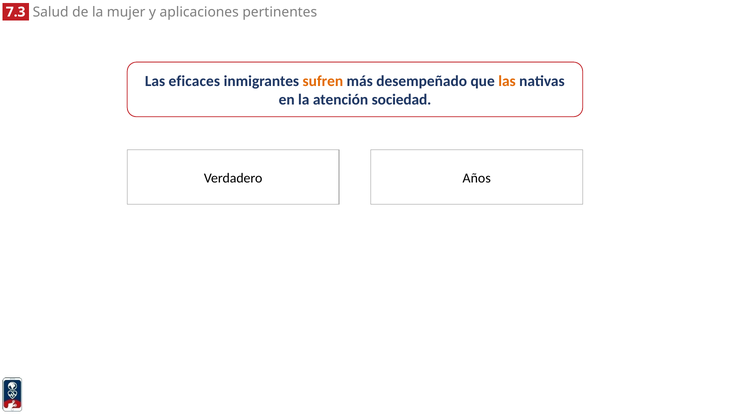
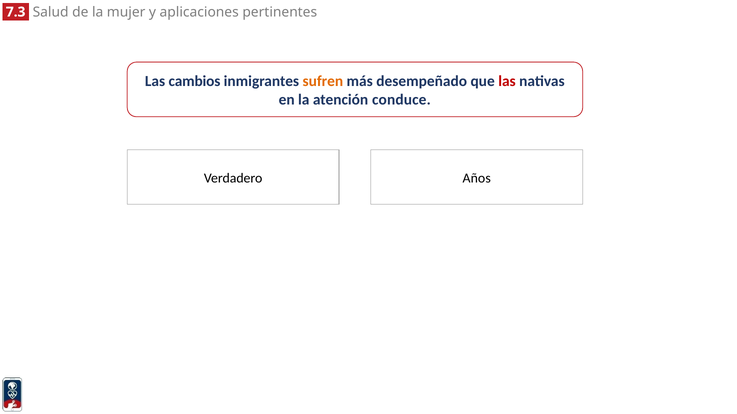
eficaces: eficaces -> cambios (194, 81)
las colour: orange -> red (507, 81)
sociedad: sociedad -> conduce (401, 100)
